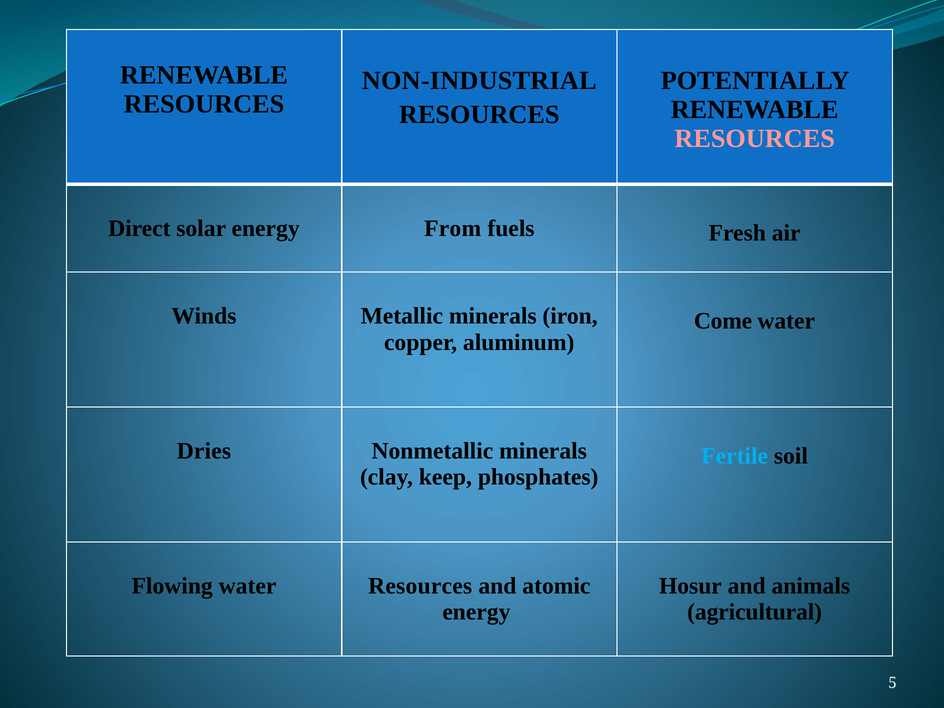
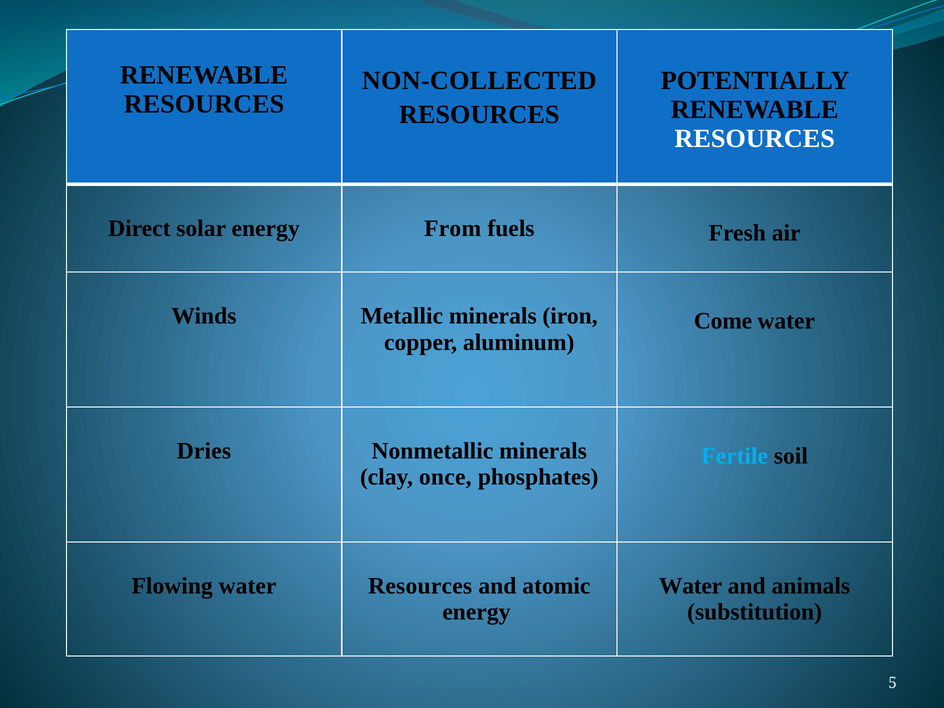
NON-INDUSTRIAL: NON-INDUSTRIAL -> NON-COLLECTED (479, 80)
RESOURCES colour: pink -> white (755, 139)
keep: keep -> once (445, 477)
Hosur: Hosur -> Water (691, 586)
agricultural: agricultural -> substitution (755, 612)
